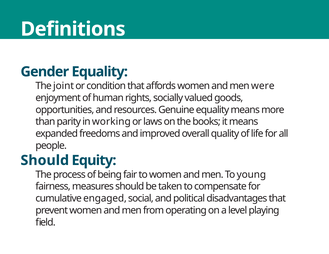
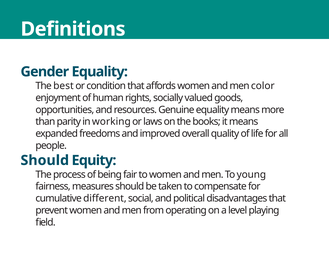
joint: joint -> best (63, 86)
were: were -> color (263, 86)
engaged: engaged -> different (105, 199)
